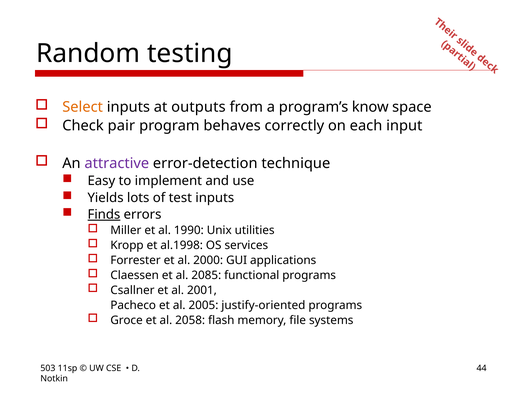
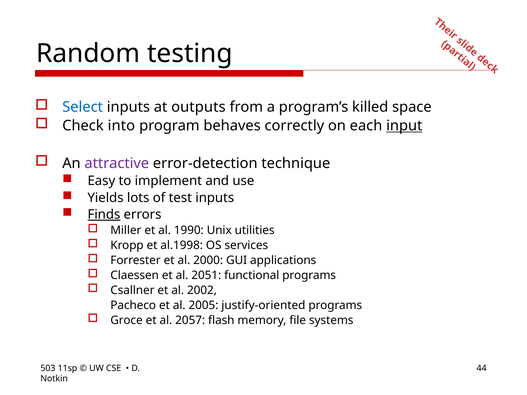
Select colour: orange -> blue (83, 107)
know: know -> killed (370, 107)
pair: pair -> into (121, 126)
input underline: none -> present (404, 126)
2085: 2085 -> 2051 (206, 275)
2001: 2001 -> 2002 (202, 290)
2058: 2058 -> 2057 (190, 320)
